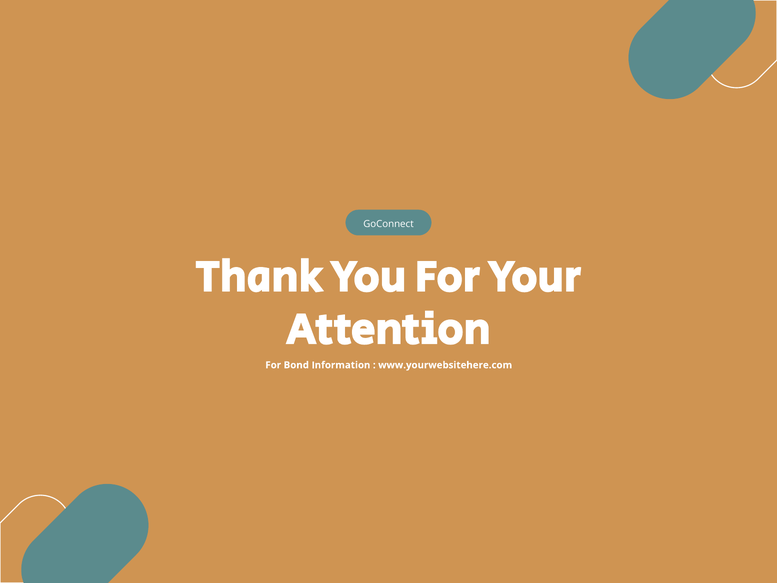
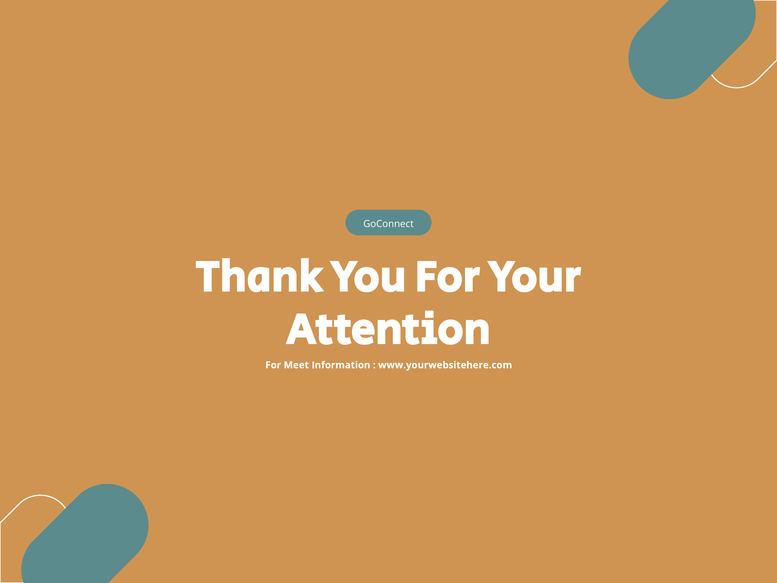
Bond: Bond -> Meet (296, 365)
